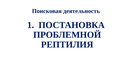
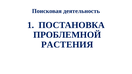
РЕПТИЛИЯ: РЕПТИЛИЯ -> РАСТЕНИЯ (67, 45)
